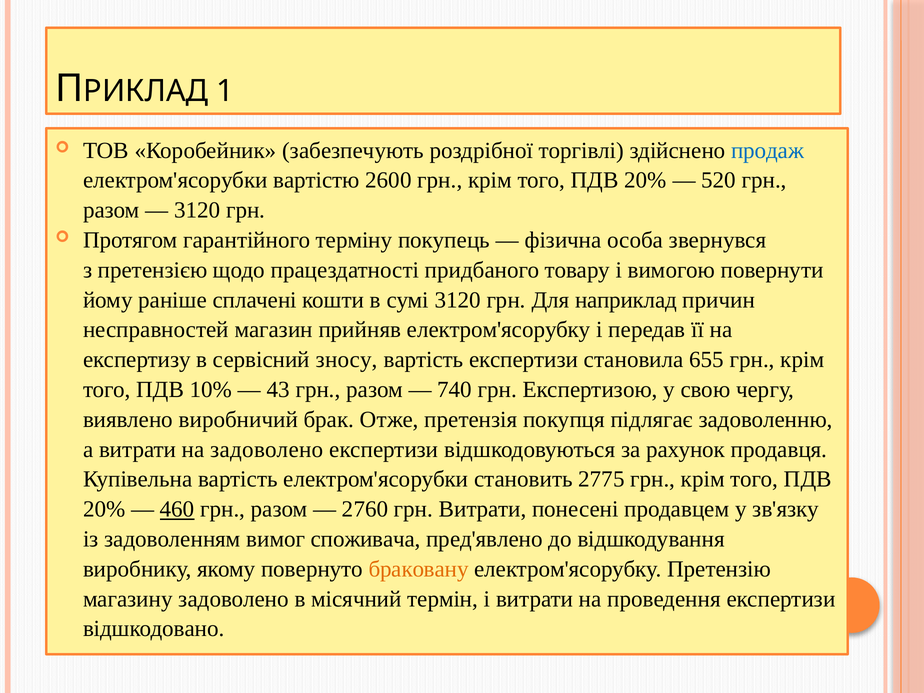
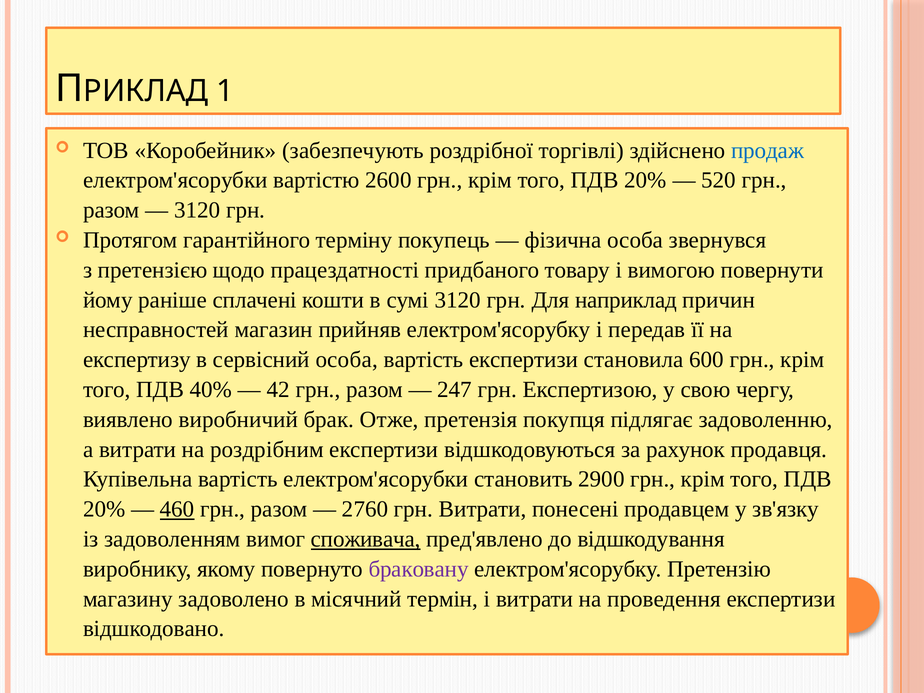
сервісний зносу: зносу -> особа (347, 360)
655: 655 -> 600 (707, 360)
10%: 10% -> 40% (211, 390)
43: 43 -> 42 (278, 390)
740: 740 -> 247 (455, 390)
на задоволено: задоволено -> роздрібним (267, 449)
2775: 2775 -> 2900 (601, 479)
споживача underline: none -> present (366, 539)
браковану colour: orange -> purple (419, 569)
